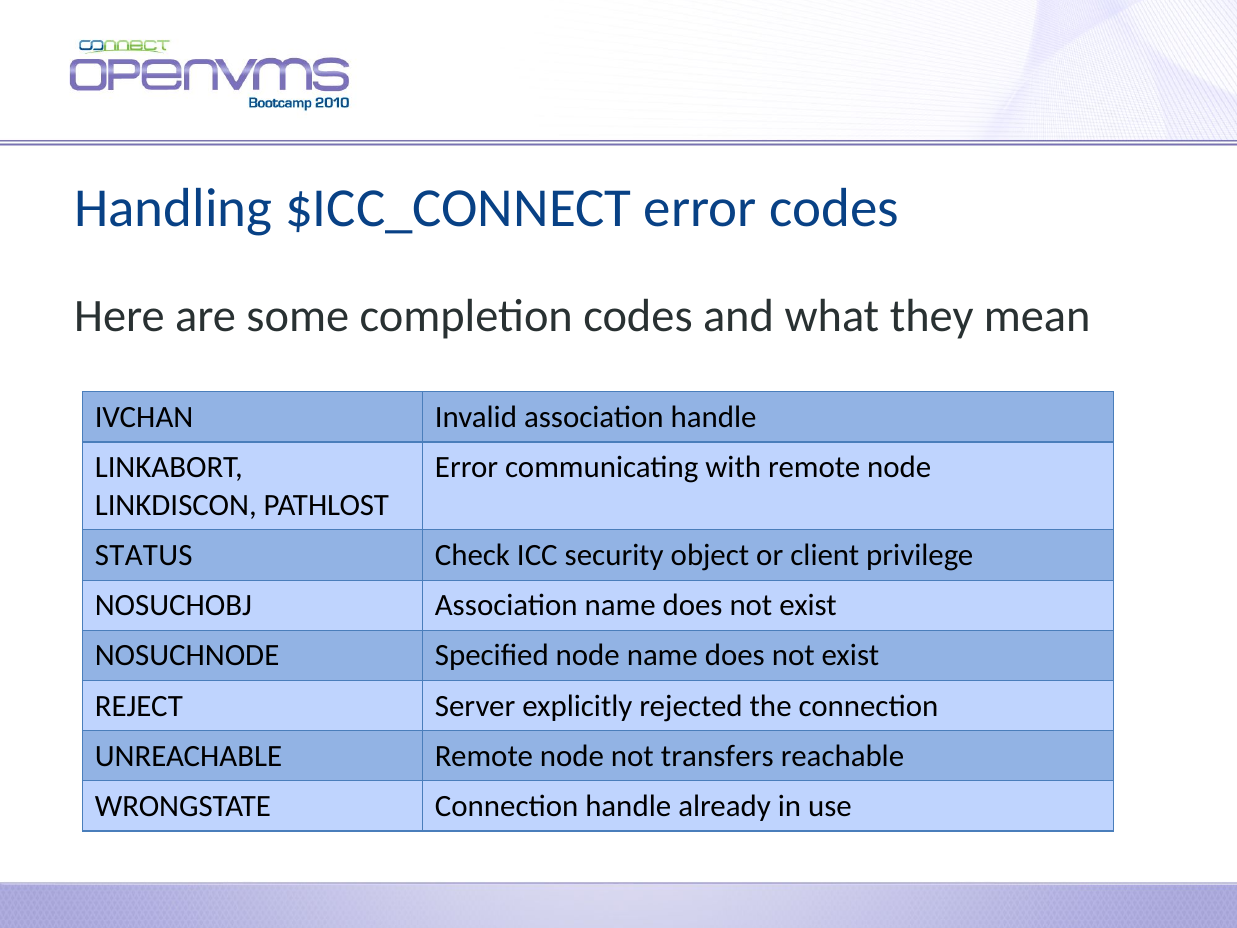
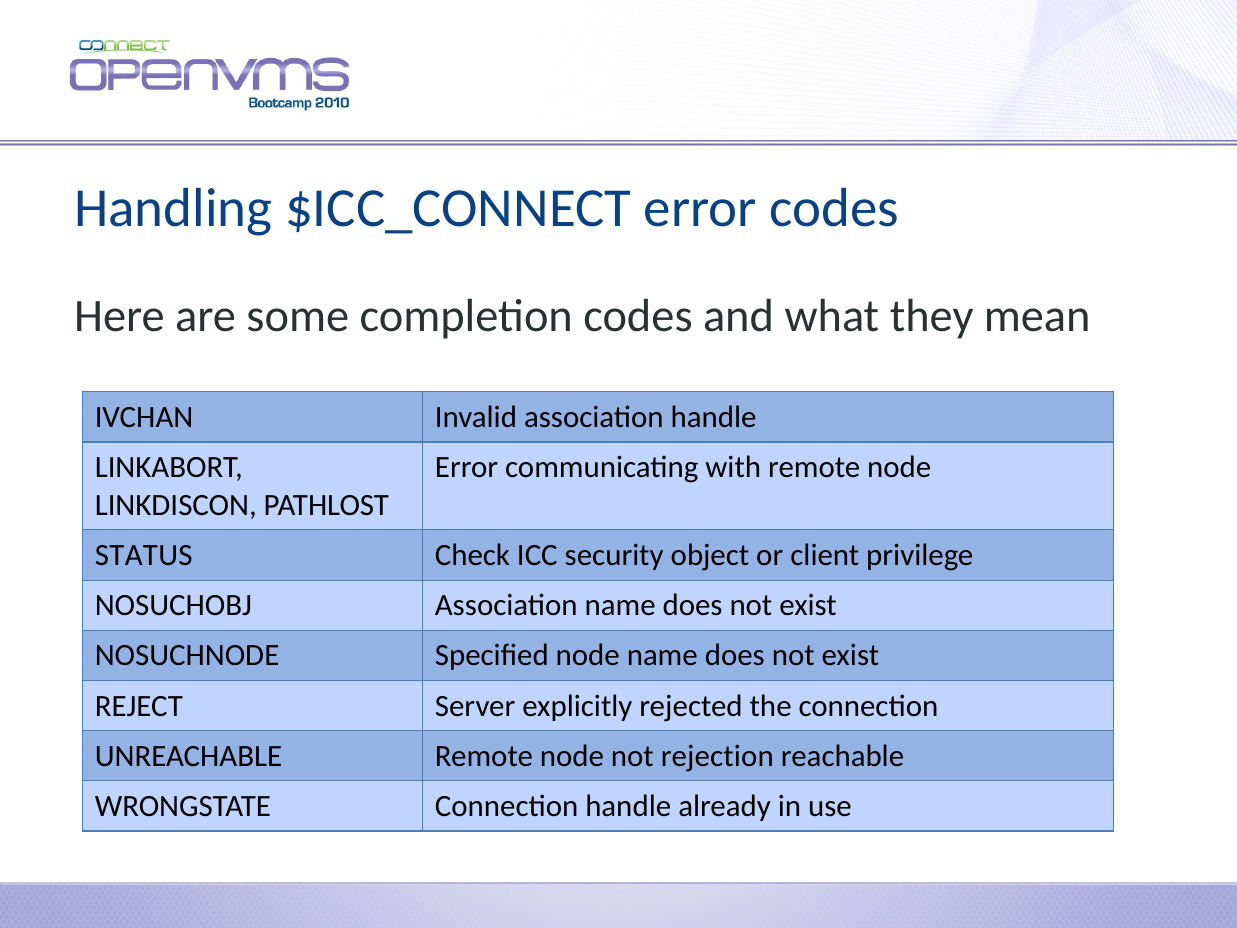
transfers: transfers -> rejection (717, 756)
